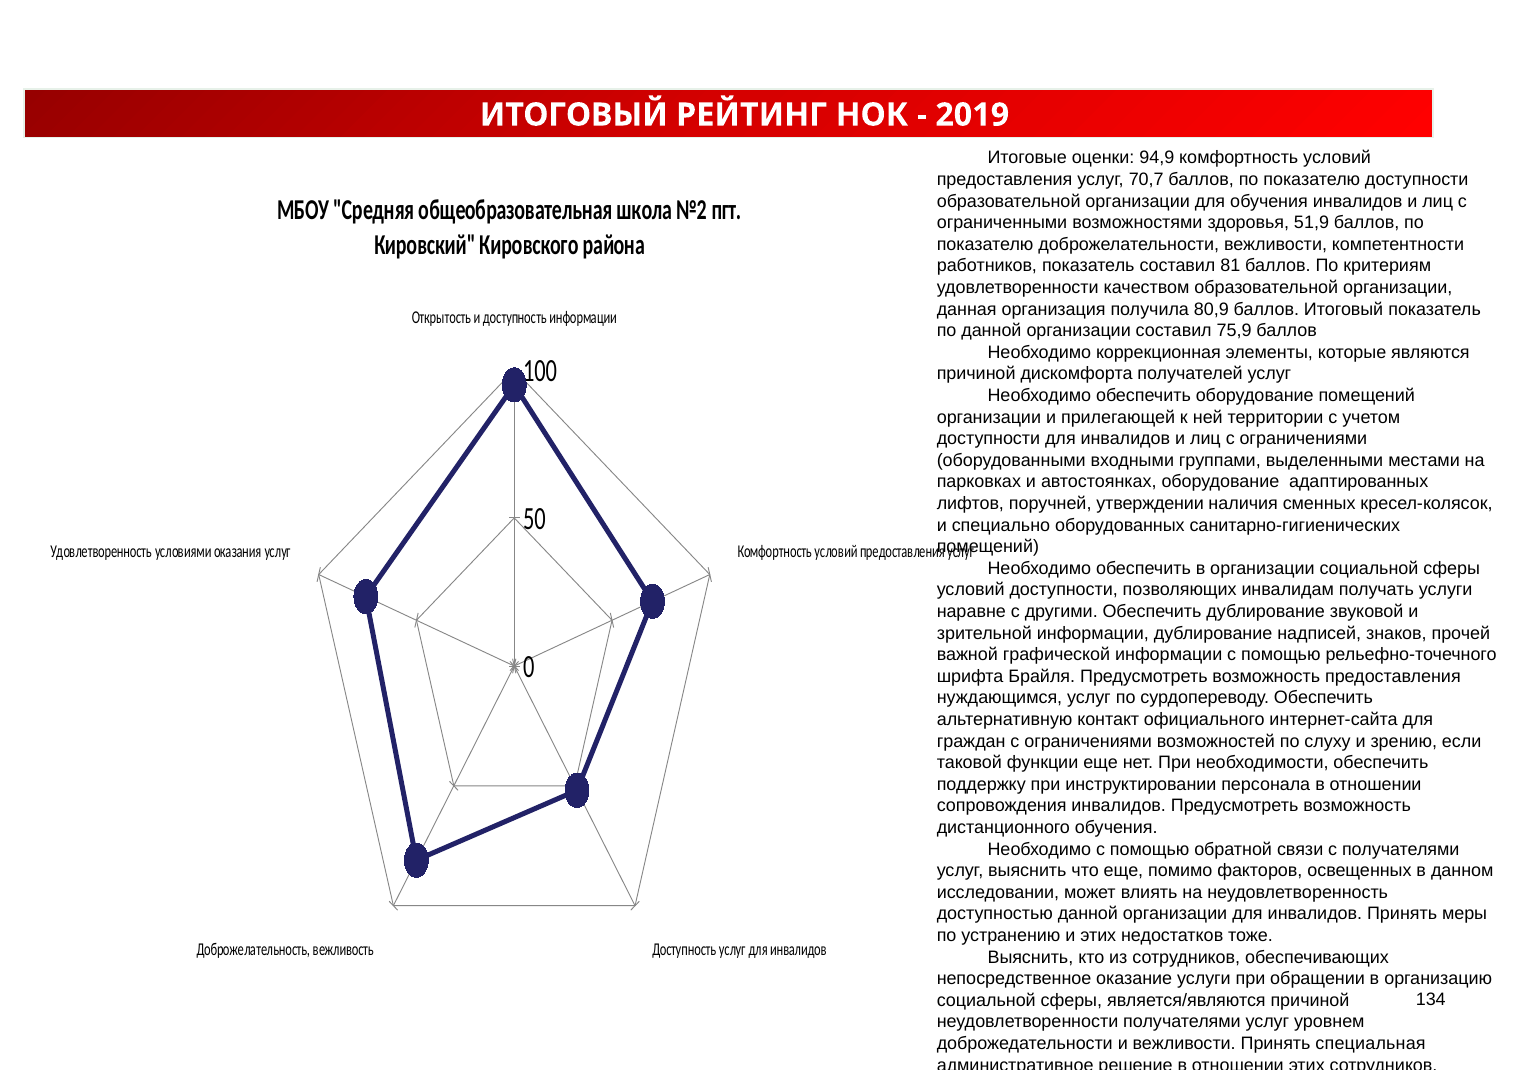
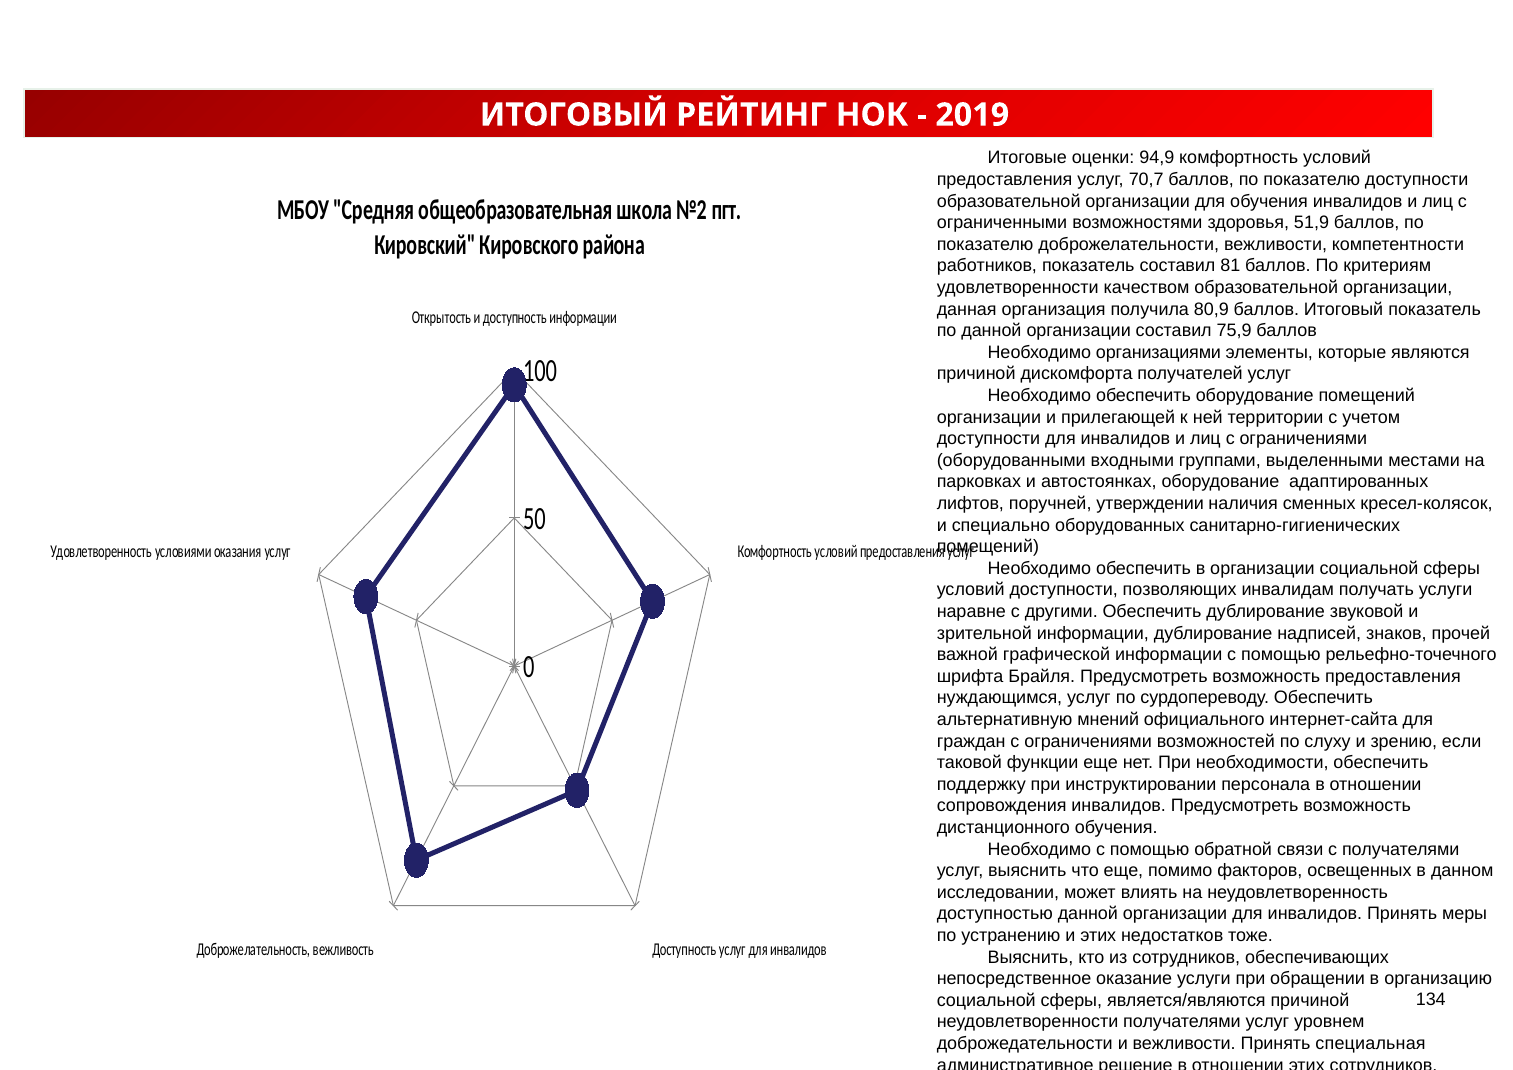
коррекционная: коррекционная -> организациями (1158, 352)
контакт: контакт -> мнений (1108, 719)
